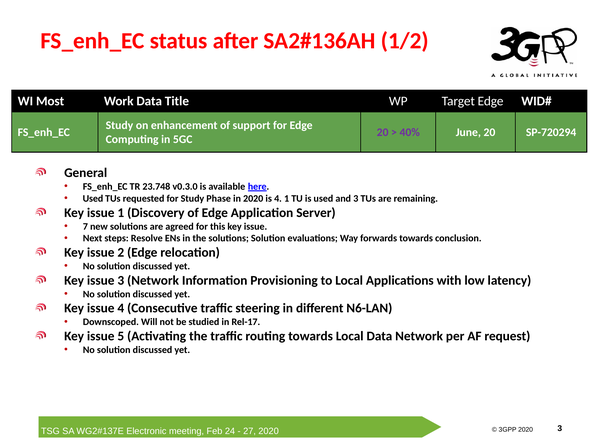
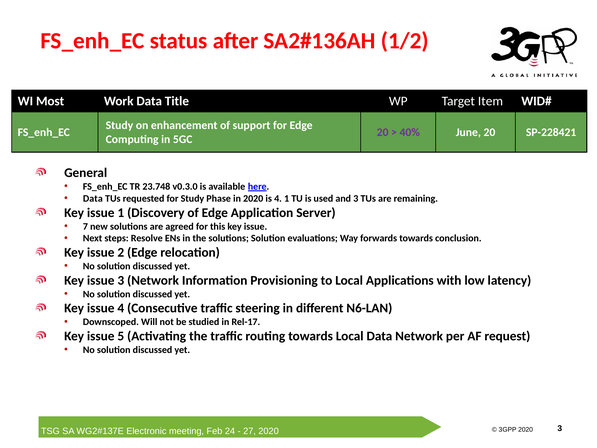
Target Edge: Edge -> Item (490, 101)
SP-720294: SP-720294 -> SP-228421 (551, 132)
Used: Used -> Data (93, 198)
